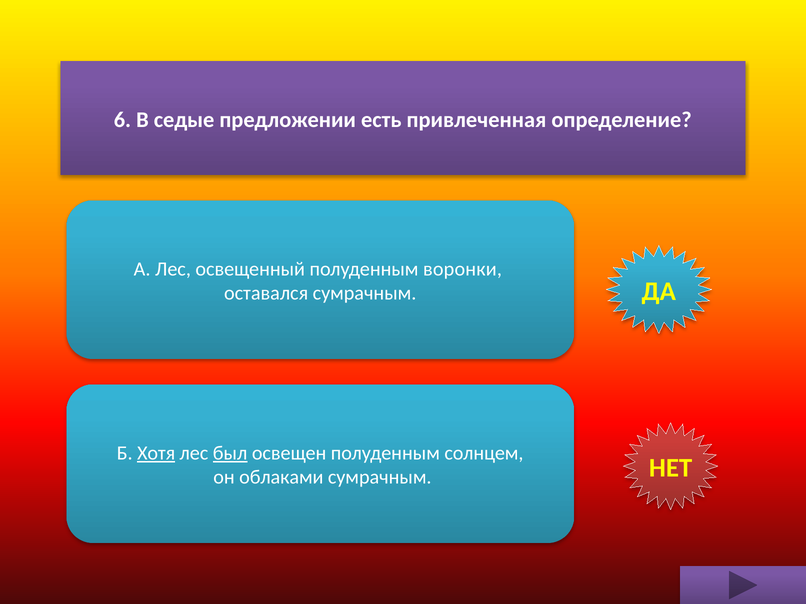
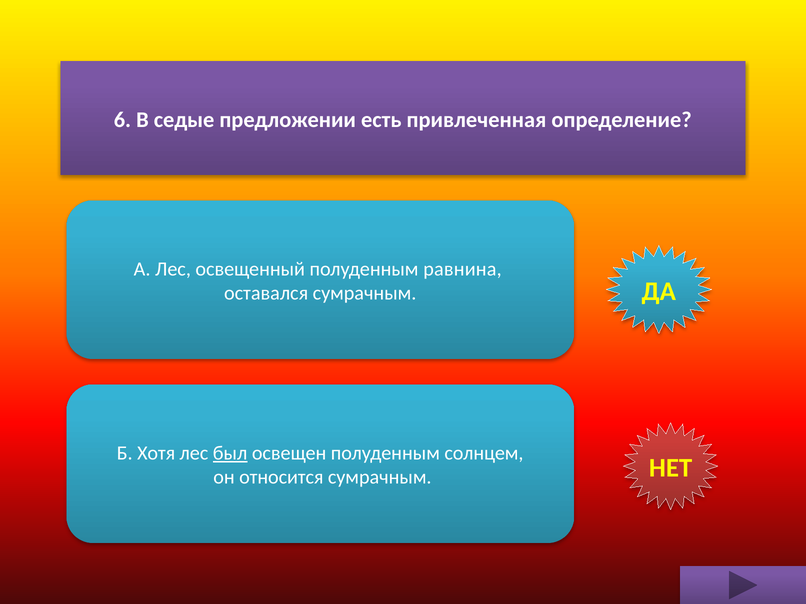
воронки: воронки -> равнина (462, 269)
Хотя underline: present -> none (156, 453)
облаками: облаками -> относится (281, 478)
